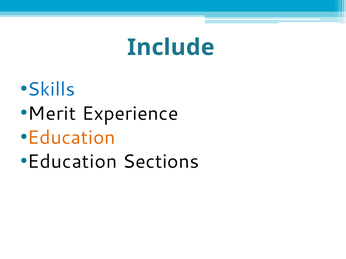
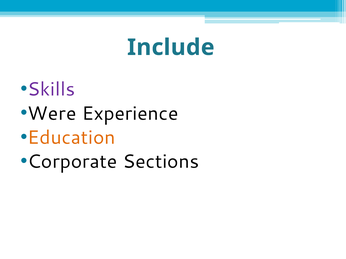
Skills colour: blue -> purple (51, 90)
Merit: Merit -> Were (52, 114)
Education: Education -> Corporate (72, 162)
